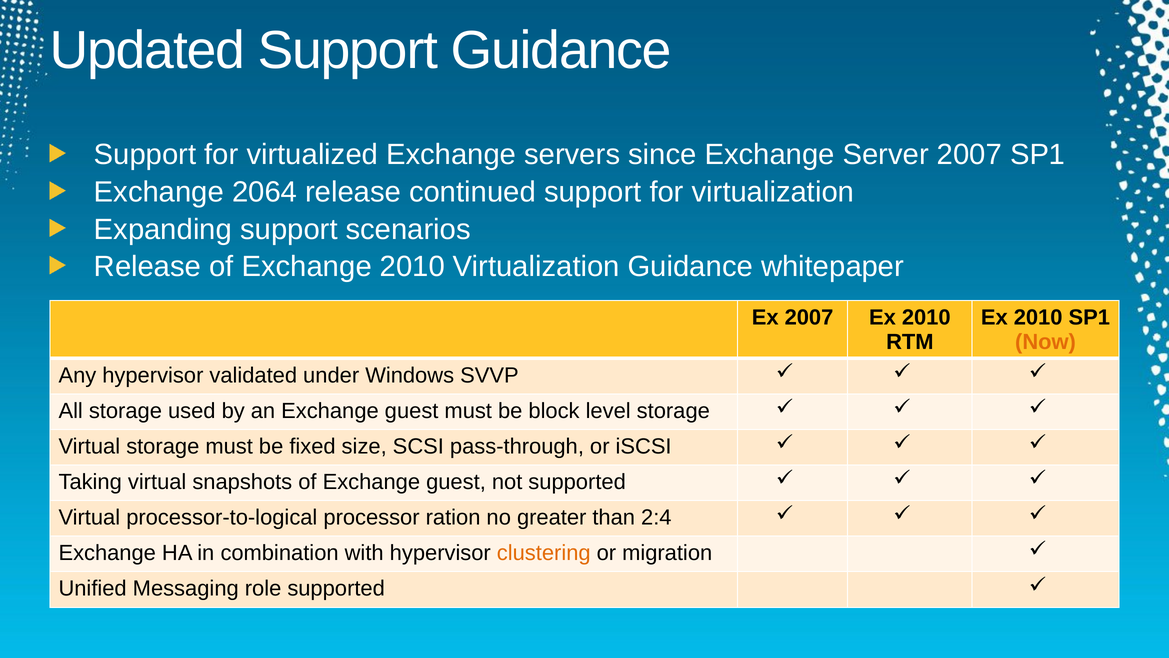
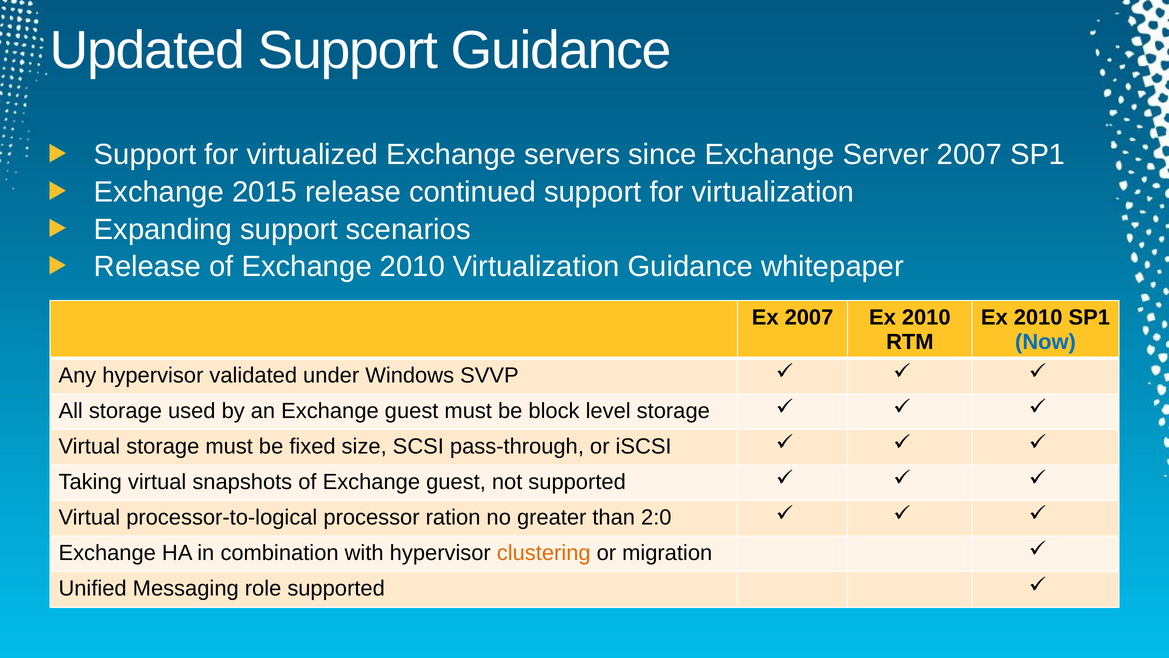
2064: 2064 -> 2015 (265, 192)
Now colour: orange -> blue (1045, 342)
2:4: 2:4 -> 2:0 (656, 517)
